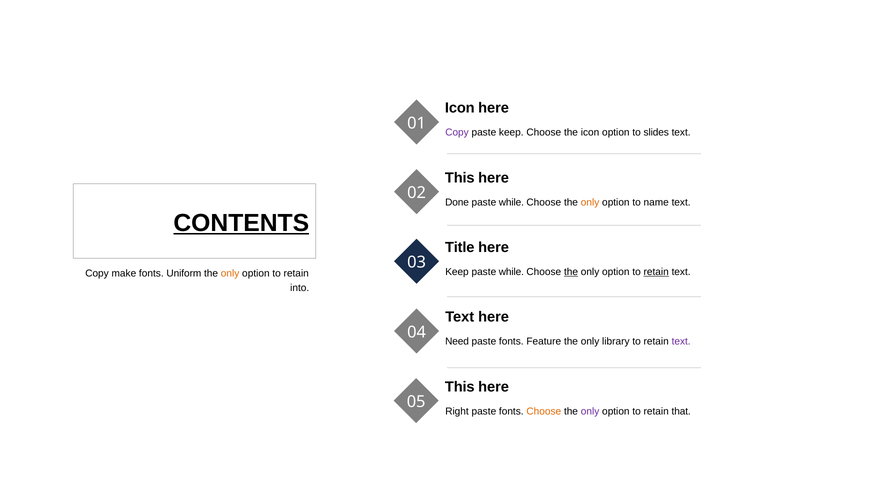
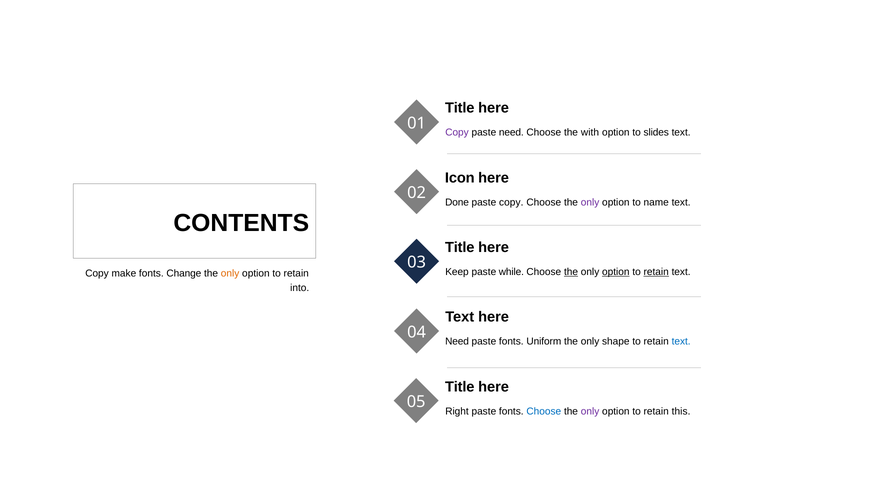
Icon: Icon -> Title (460, 108)
paste keep: keep -> need (511, 133)
the icon: icon -> with (590, 133)
This: This -> Icon (460, 178)
while: while -> copy (511, 202)
only colour: orange -> purple (590, 202)
CONTENTS underline: present -> none (241, 223)
option underline: none -> present (616, 272)
Uniform: Uniform -> Change (184, 273)
Feature: Feature -> Uniform (544, 342)
library: library -> shape (616, 342)
text colour: purple -> blue (681, 342)
This: This -> Title (460, 387)
Choose colour: orange -> blue (544, 411)
that: that -> this (681, 411)
